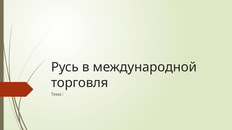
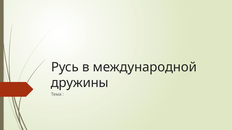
торговля: торговля -> дружины (80, 83)
